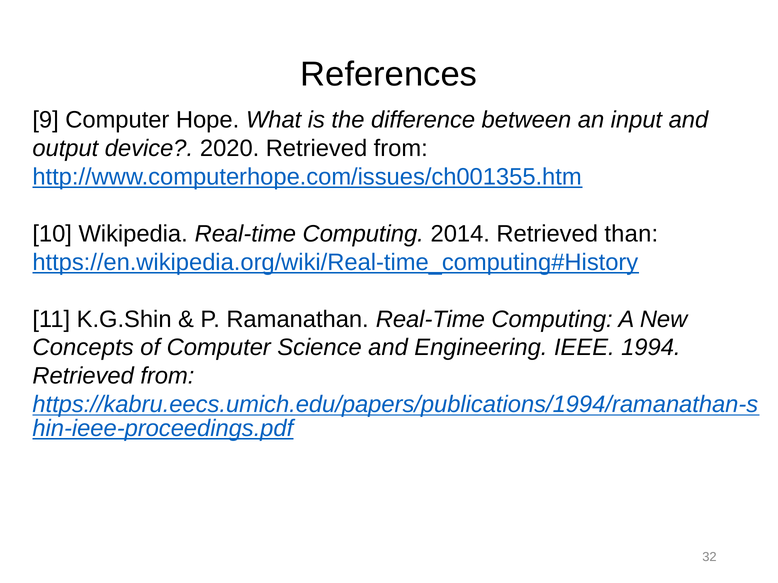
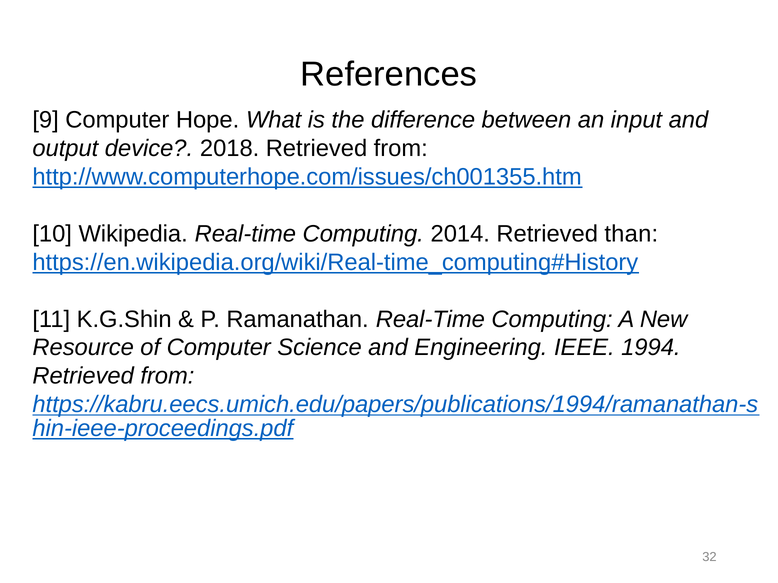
2020: 2020 -> 2018 (230, 148)
Concepts: Concepts -> Resource (83, 348)
